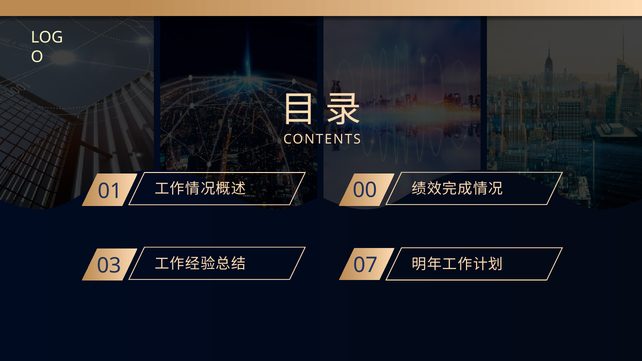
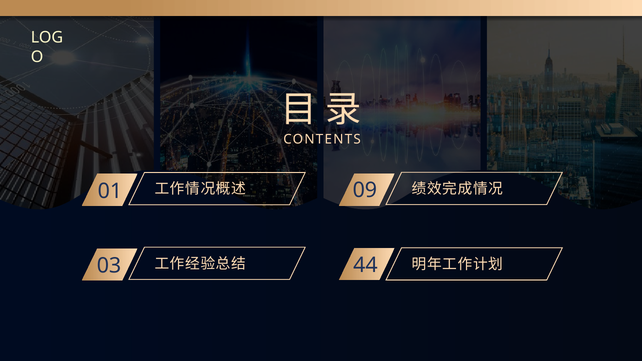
00: 00 -> 09 (365, 190)
07: 07 -> 44 (365, 265)
